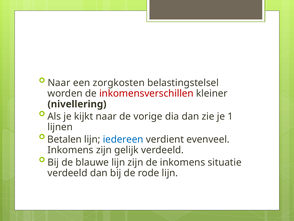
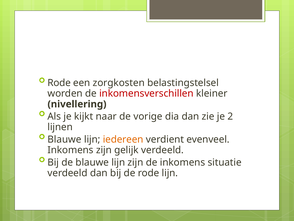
Naar: Naar -> Rode (59, 83)
1: 1 -> 2 (230, 116)
Betalen: Betalen -> Blauwe (64, 139)
iedereen colour: blue -> orange (123, 139)
